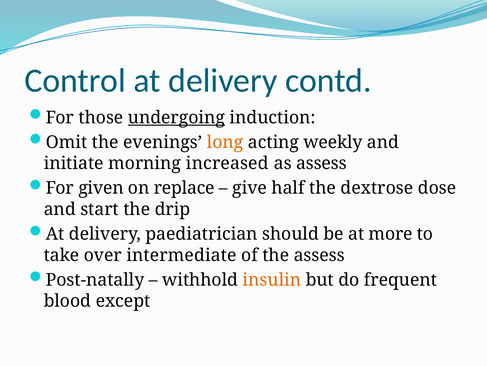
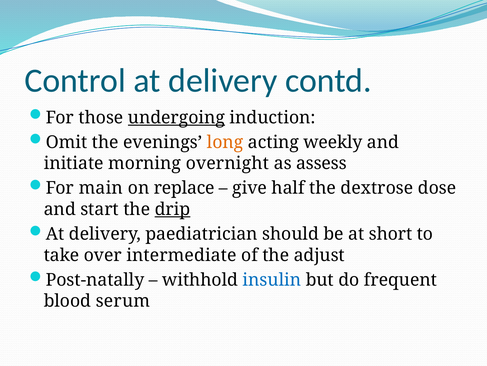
increased: increased -> overnight (227, 163)
given: given -> main (101, 188)
drip underline: none -> present (172, 209)
more: more -> short (391, 234)
the assess: assess -> adjust (319, 255)
insulin colour: orange -> blue (272, 279)
except: except -> serum (123, 301)
